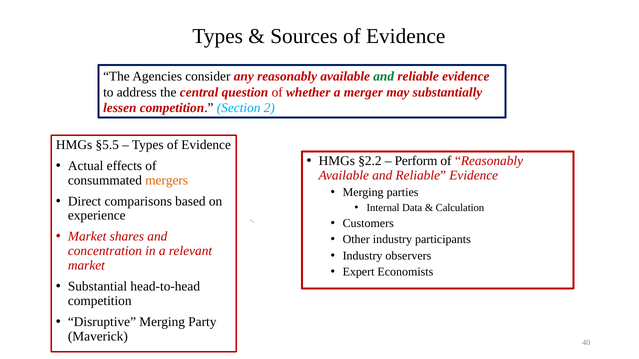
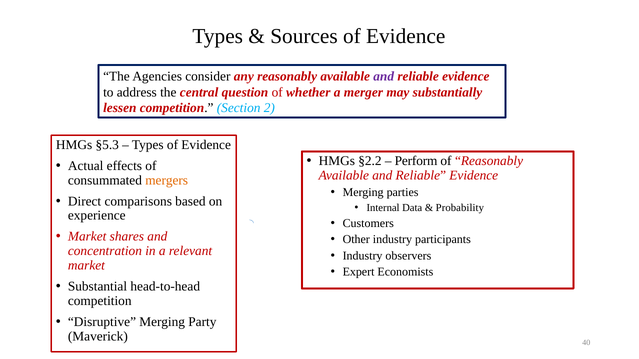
and colour: green -> purple (384, 76)
§5.5: §5.5 -> §5.3 (107, 145)
Calculation: Calculation -> Probability (460, 208)
